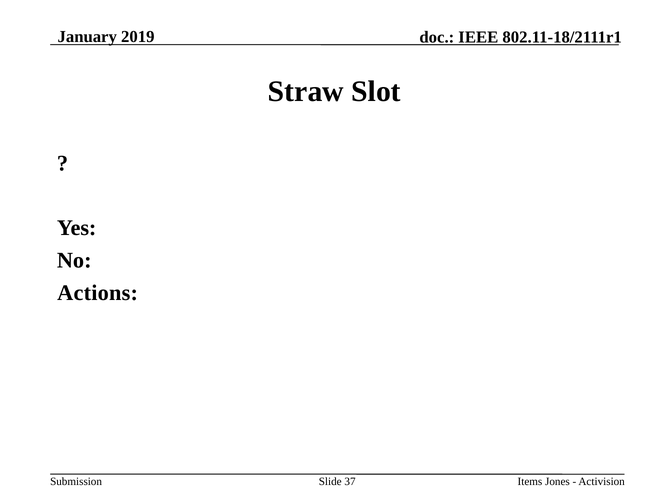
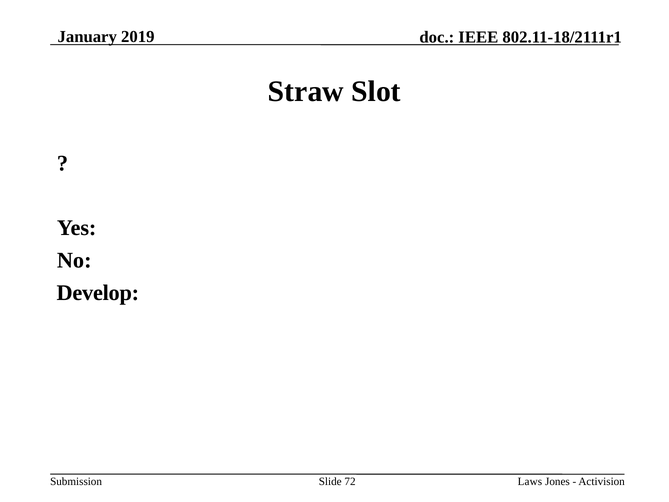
Actions: Actions -> Develop (98, 293)
37: 37 -> 72 (350, 481)
Items: Items -> Laws (530, 481)
